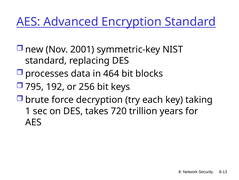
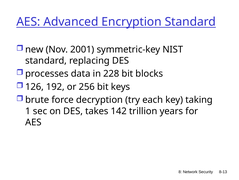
464: 464 -> 228 (111, 73)
795: 795 -> 126 (35, 86)
720: 720 -> 142 (119, 111)
